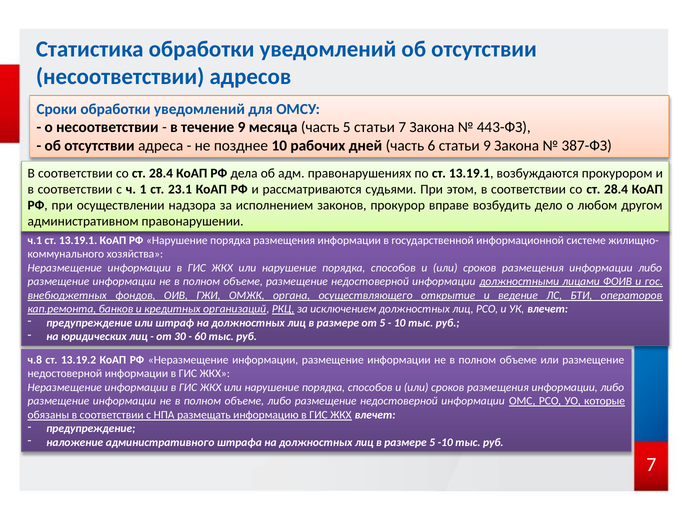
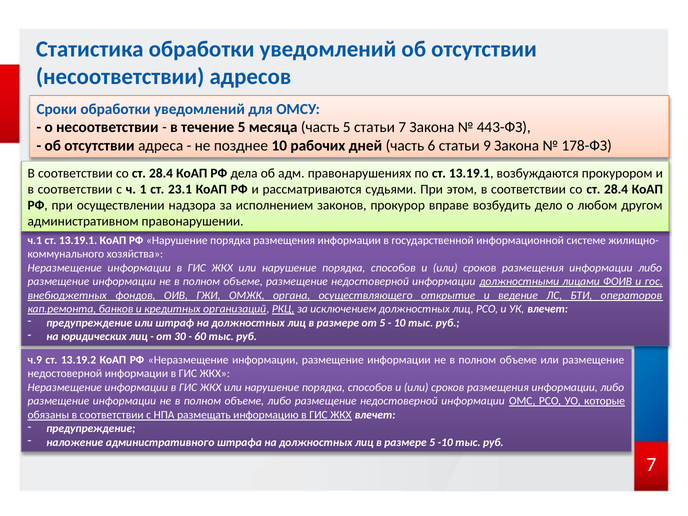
течение 9: 9 -> 5 (242, 127)
387-ФЗ: 387-ФЗ -> 178-ФЗ (587, 146)
ч.8: ч.8 -> ч.9 (35, 360)
